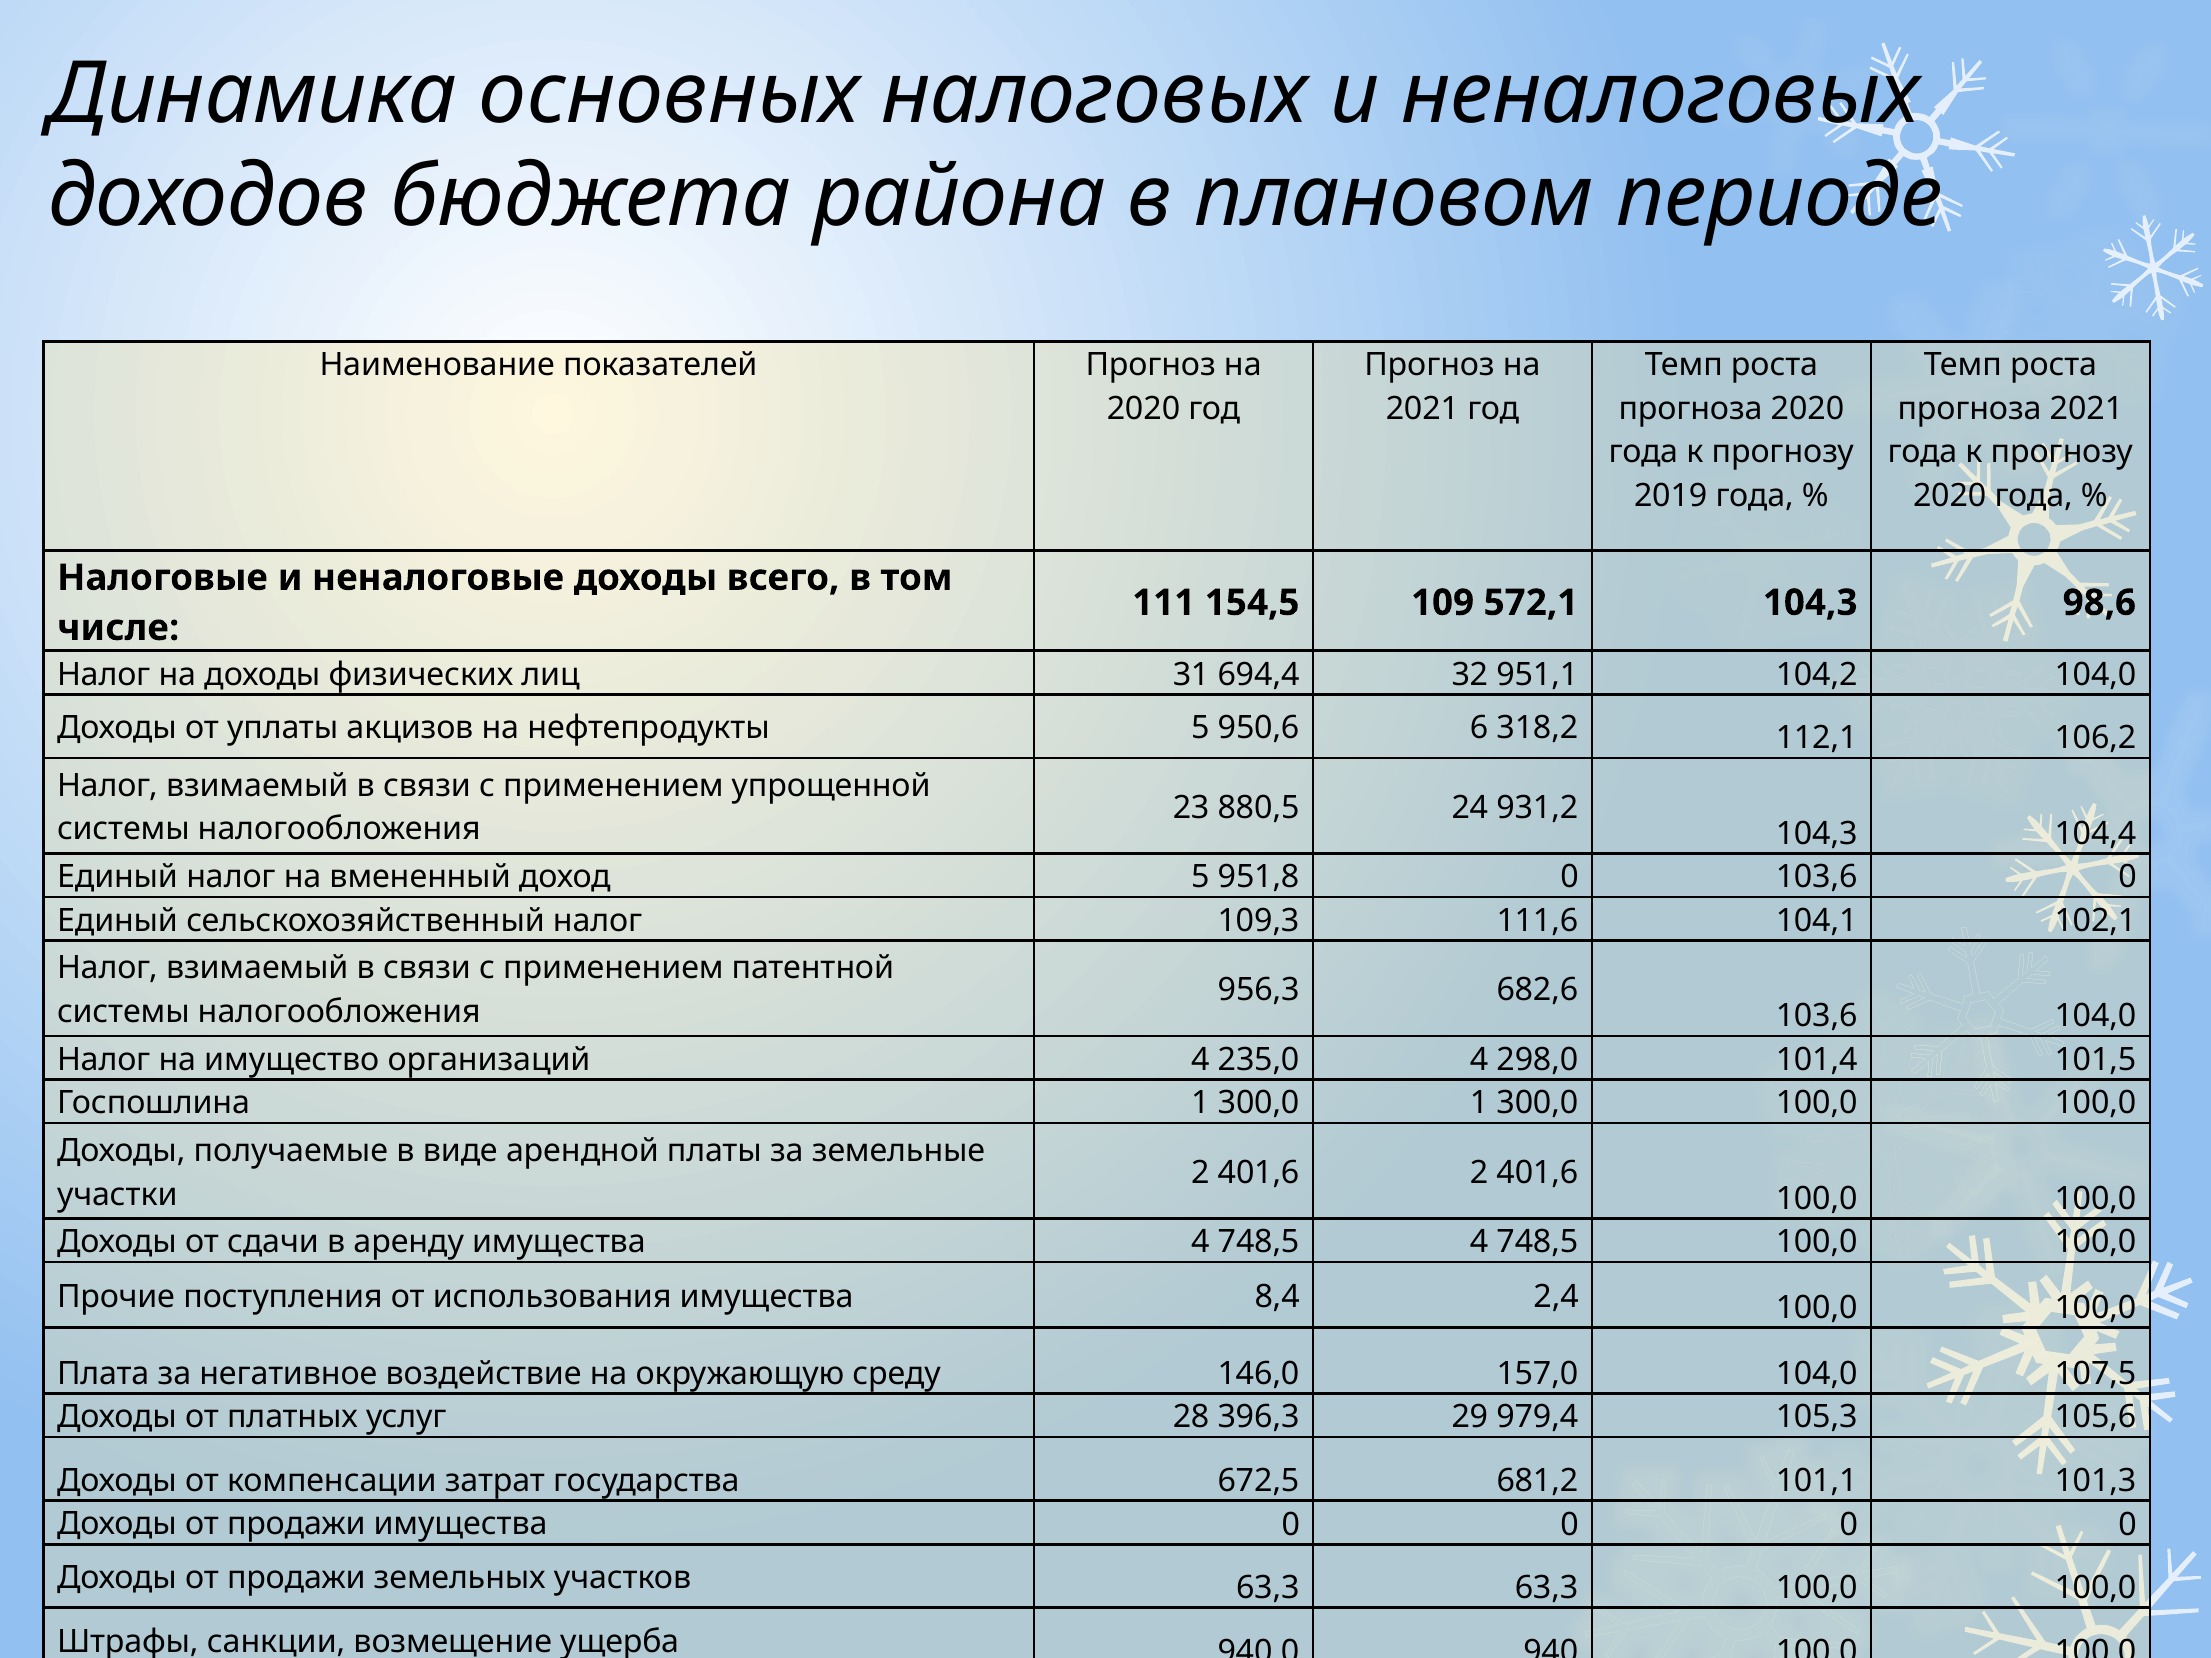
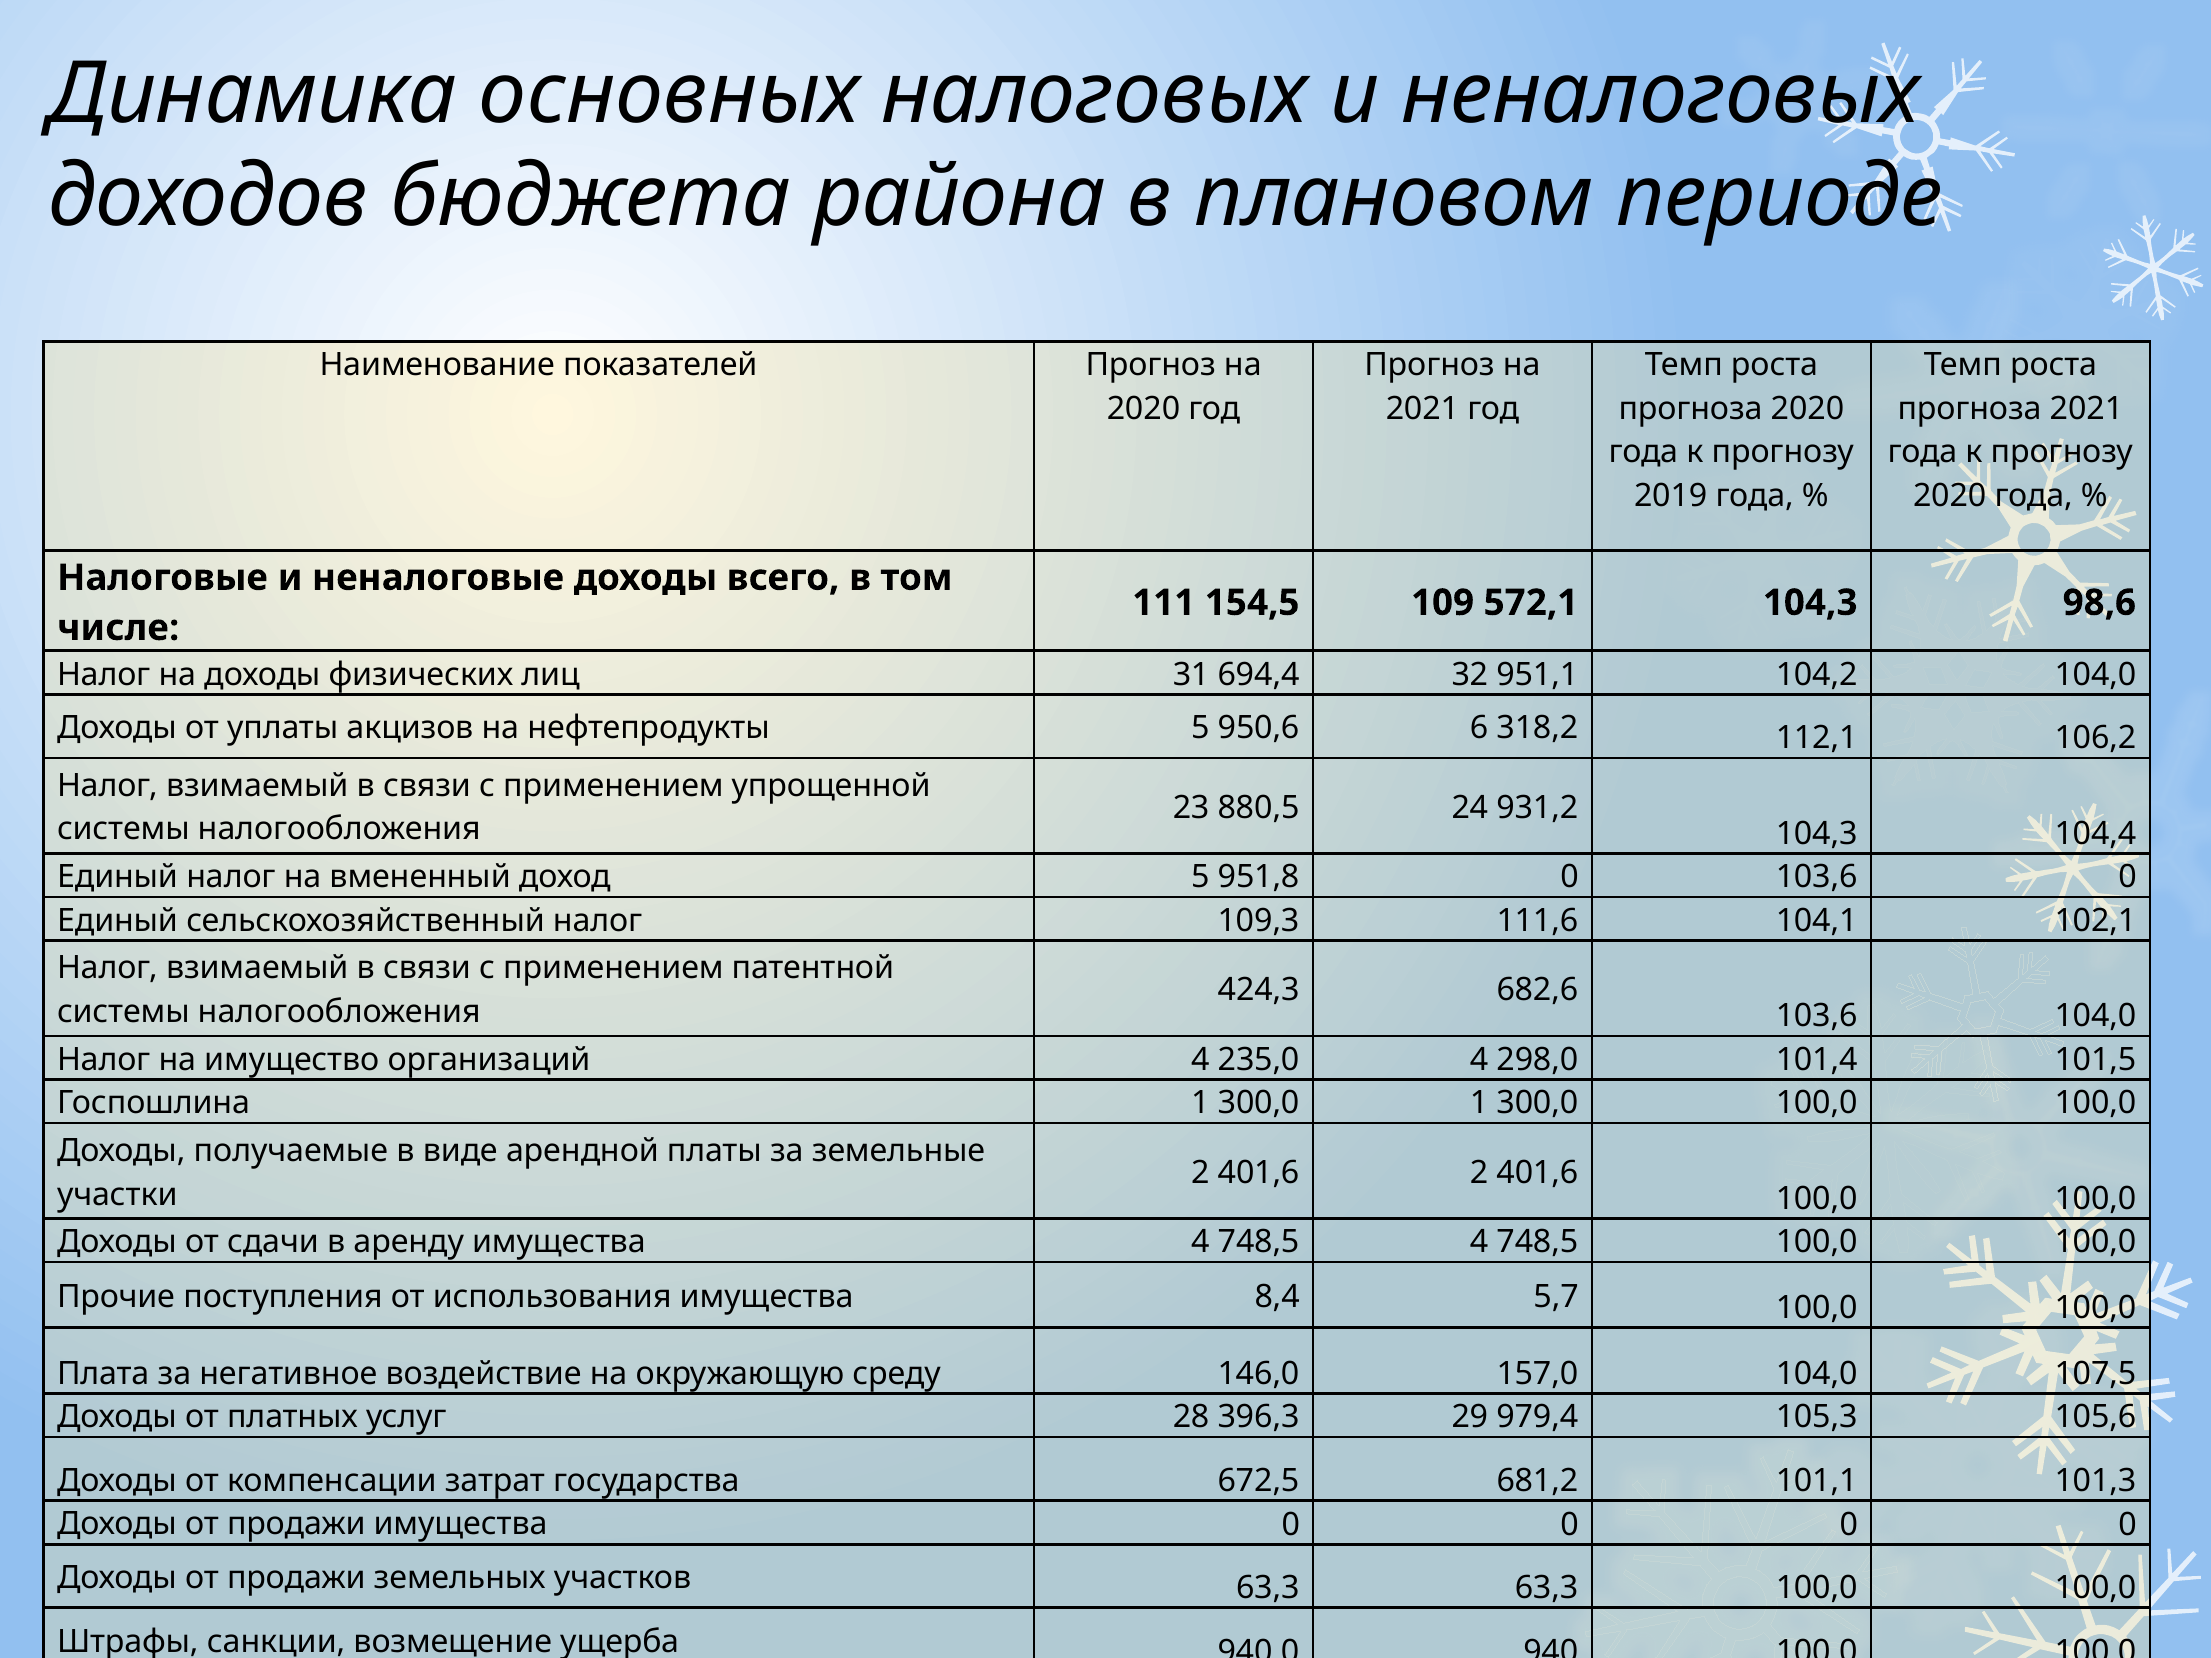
956,3: 956,3 -> 424,3 (1259, 990)
2,4: 2,4 -> 5,7 (1556, 1297)
